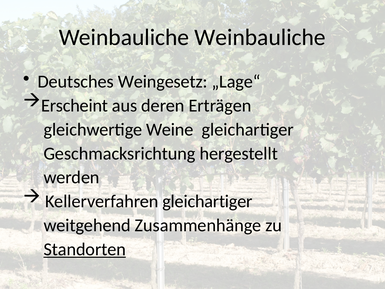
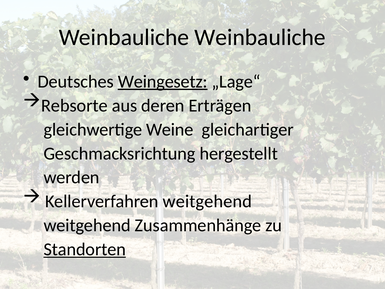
Weingesetz underline: none -> present (163, 81)
Erscheint: Erscheint -> Rebsorte (74, 105)
Kellerverfahren gleichartiger: gleichartiger -> weitgehend (207, 201)
